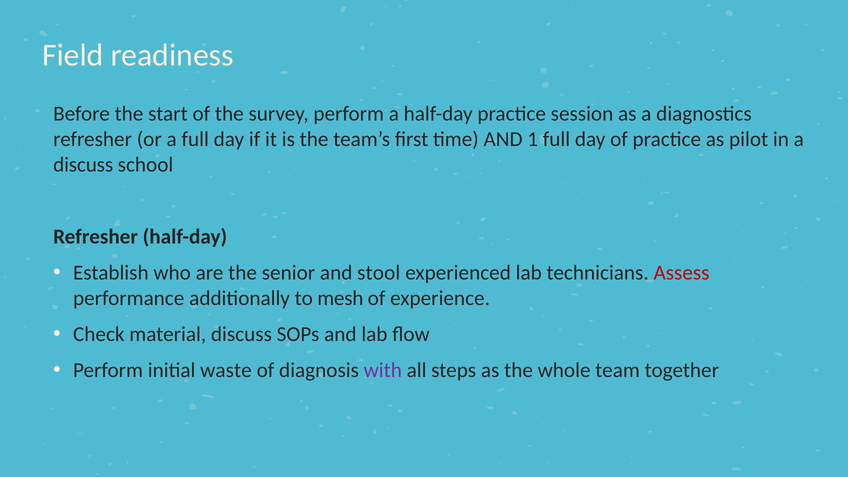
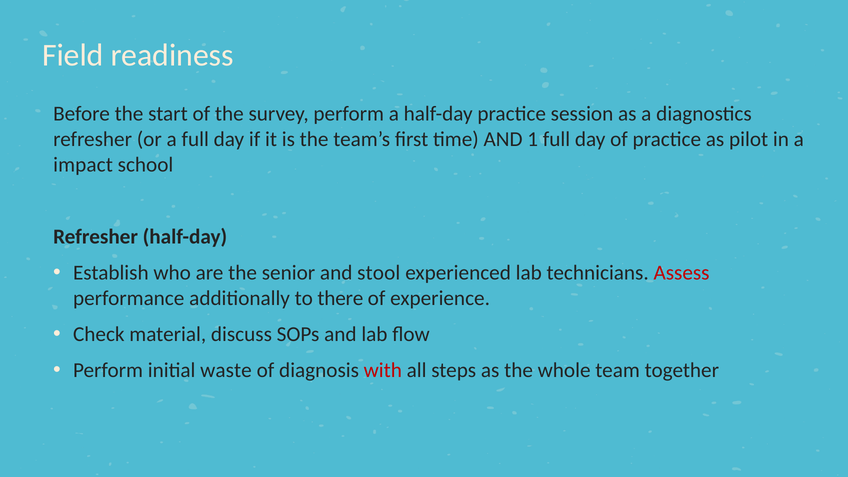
discuss: discuss -> impact (83, 165)
mesh: mesh -> there (340, 298)
with colour: purple -> red (383, 370)
